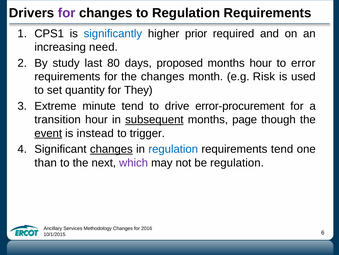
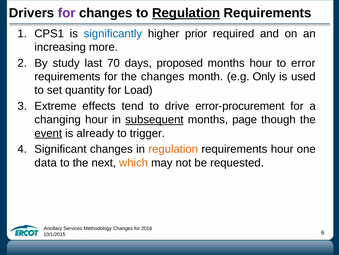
Regulation underline: none -> present (186, 13)
need: need -> more (103, 47)
80: 80 -> 70 (113, 63)
Risk: Risk -> Only (264, 76)
They: They -> Load (138, 90)
minute: minute -> effects (99, 106)
transition: transition -> changing (58, 119)
instead: instead -> already (95, 133)
changes underline: present -> none (111, 149)
regulation colour: blue -> orange (173, 149)
requirements tend: tend -> hour (282, 149)
than: than -> data (46, 162)
which colour: purple -> orange (134, 162)
be regulation: regulation -> requested (237, 162)
